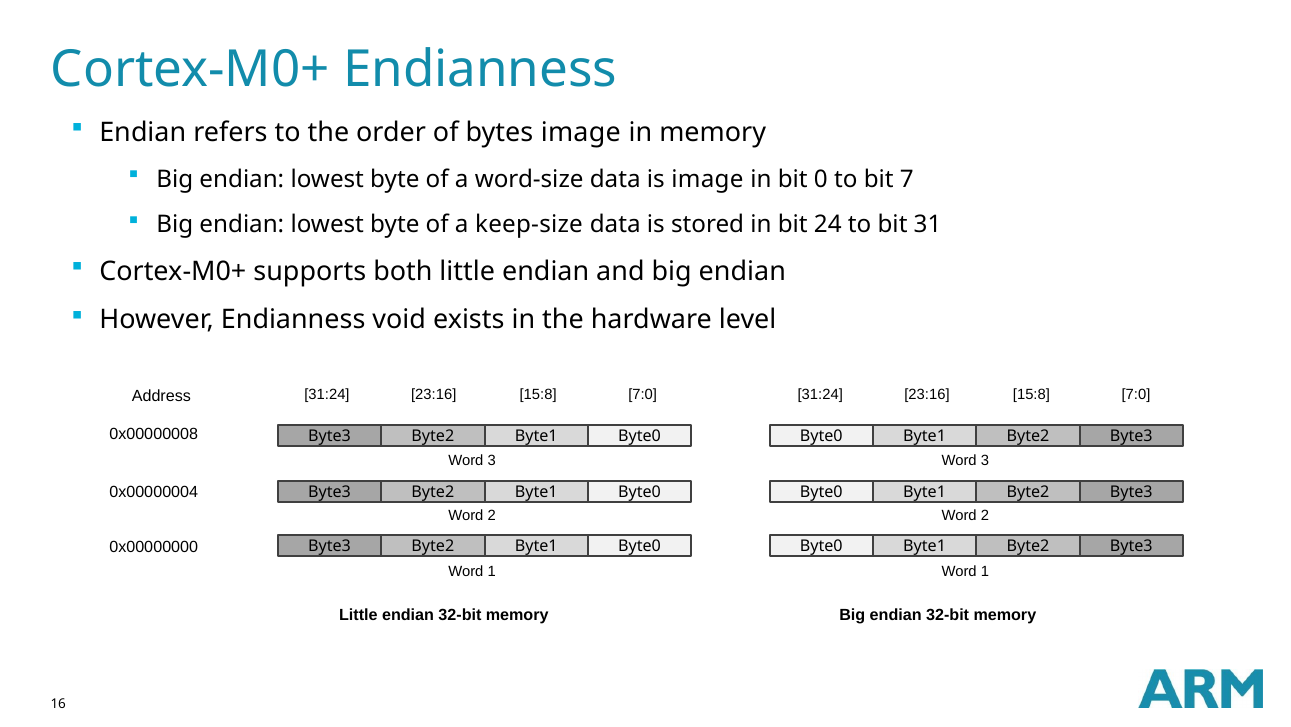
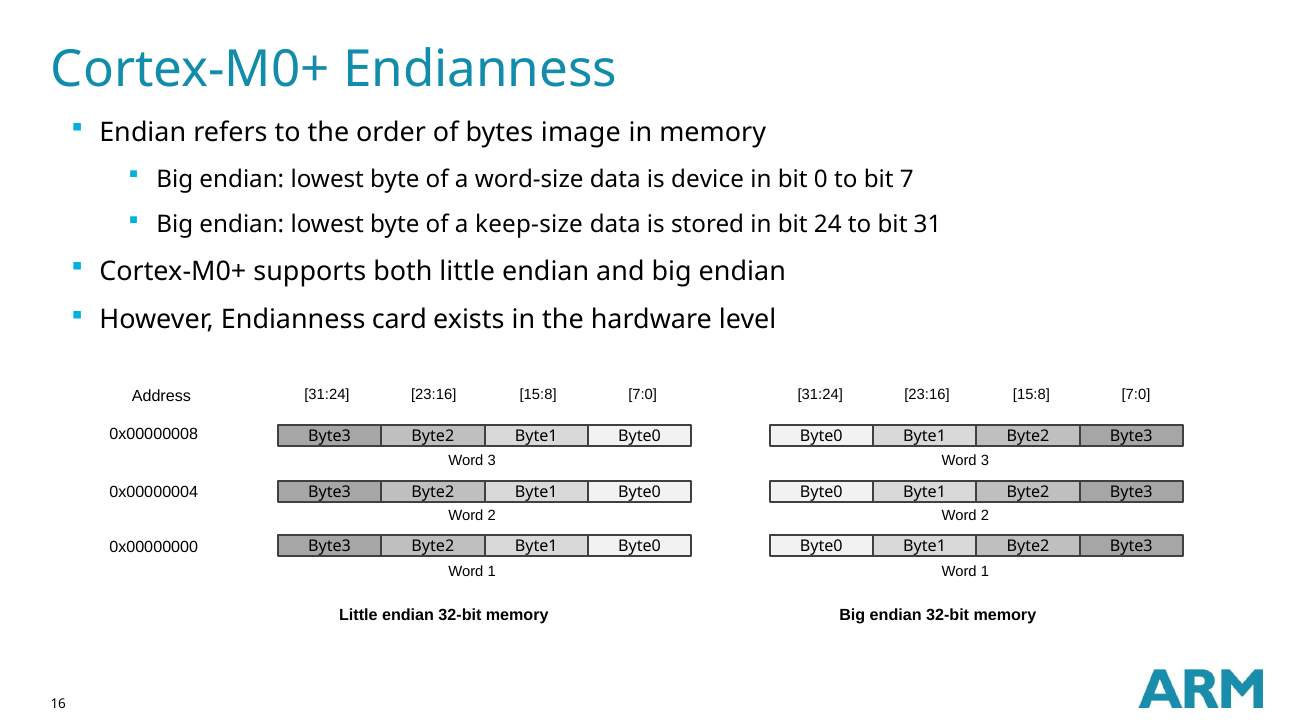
is image: image -> device (707, 179)
void: void -> card (399, 320)
